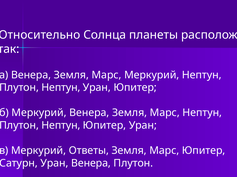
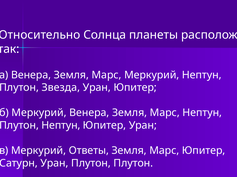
Нептун: Нептун -> Звезда (61, 88)
Уран Венера: Венера -> Плутон (91, 164)
